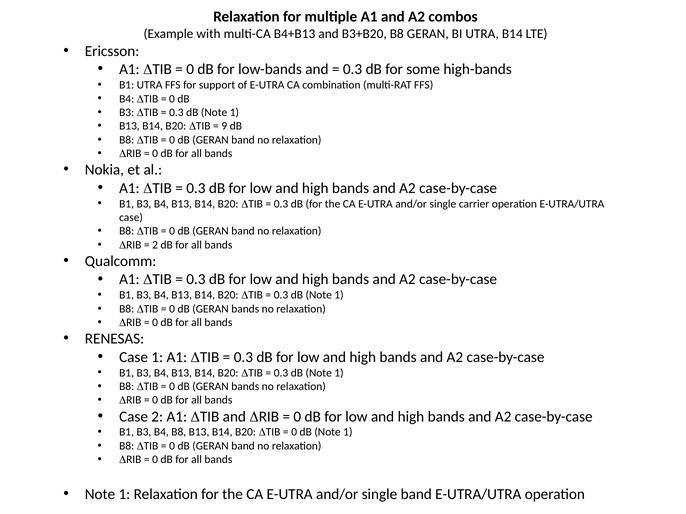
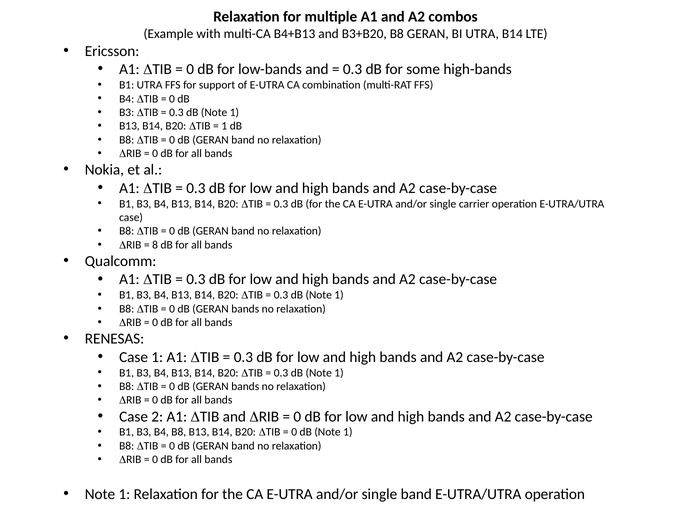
9: 9 -> 1 (224, 126)
2: 2 -> 8 (155, 245)
